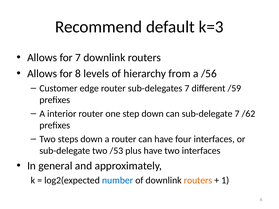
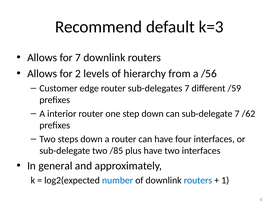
8: 8 -> 2 (78, 74)
/53: /53 -> /85 (116, 151)
routers colour: orange -> blue (198, 181)
